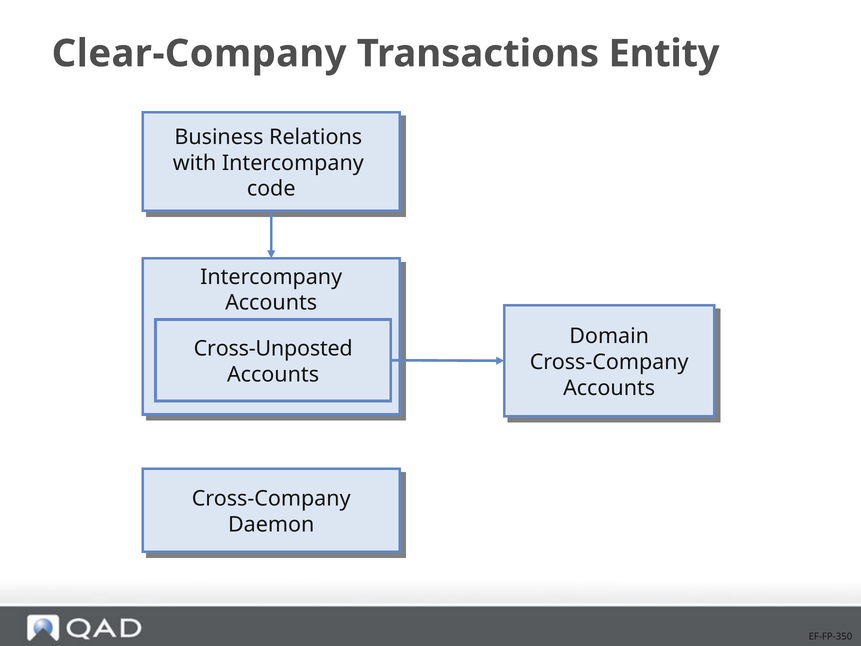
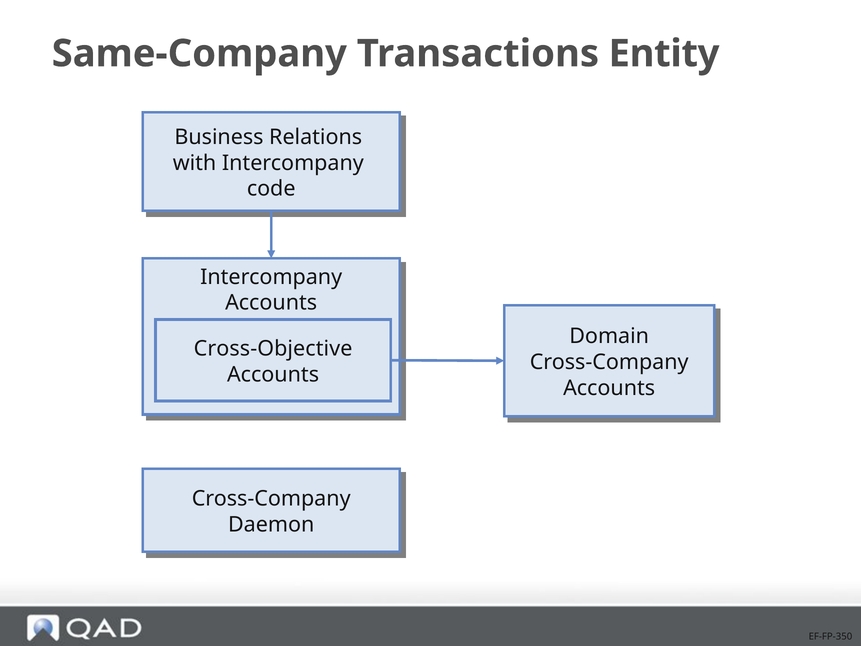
Clear-Company: Clear-Company -> Same-Company (199, 54)
Cross-Unposted: Cross-Unposted -> Cross-Objective (273, 349)
